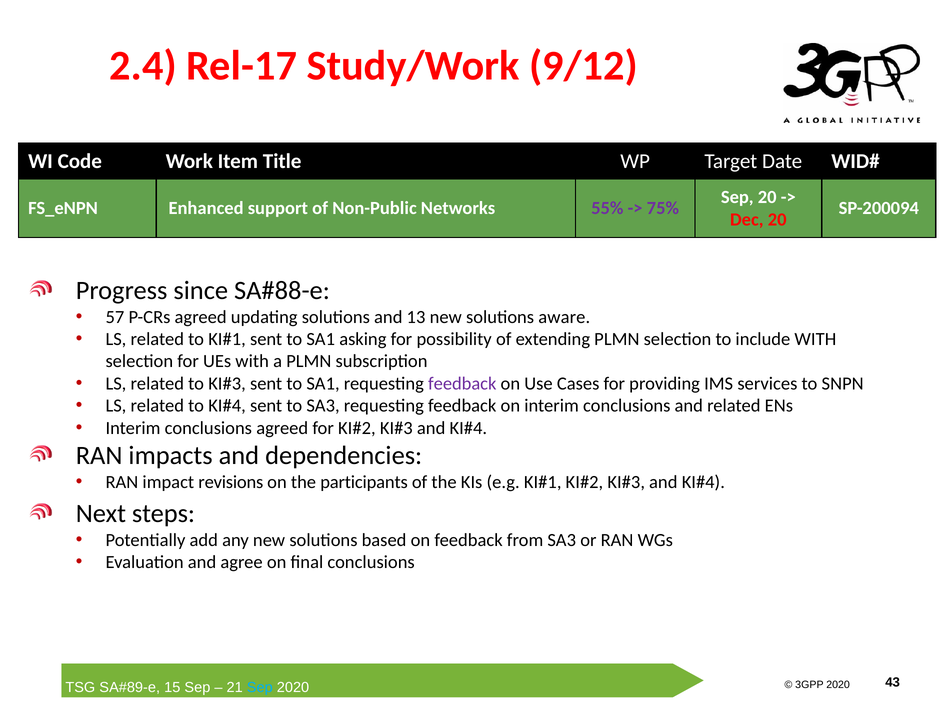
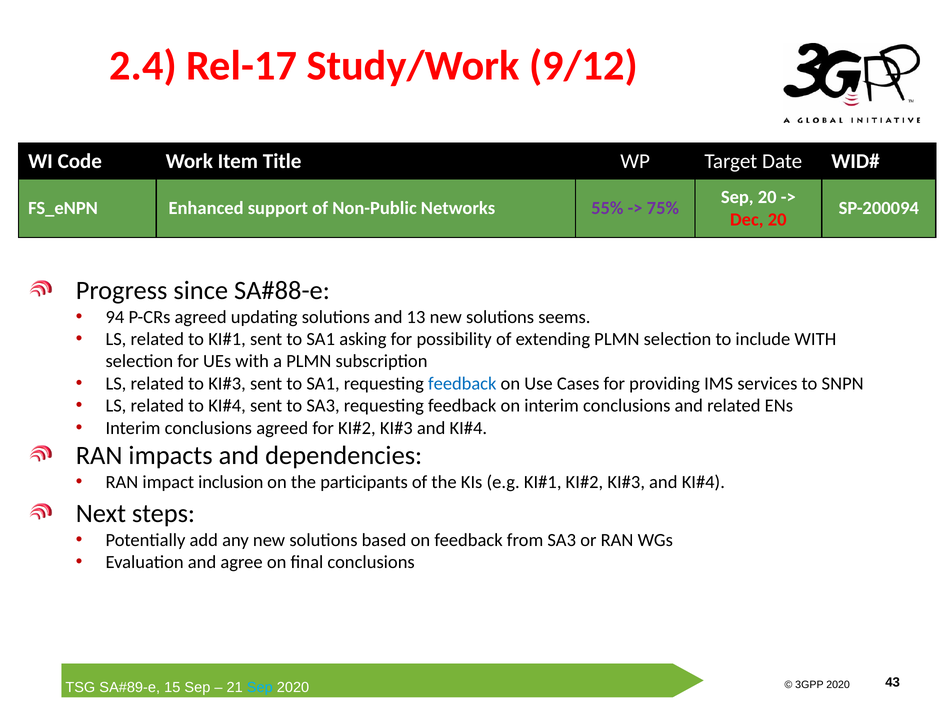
57: 57 -> 94 (115, 317)
aware: aware -> seems (564, 317)
feedback colour: purple -> blue (462, 384)
revisions: revisions -> inclusion (231, 482)
